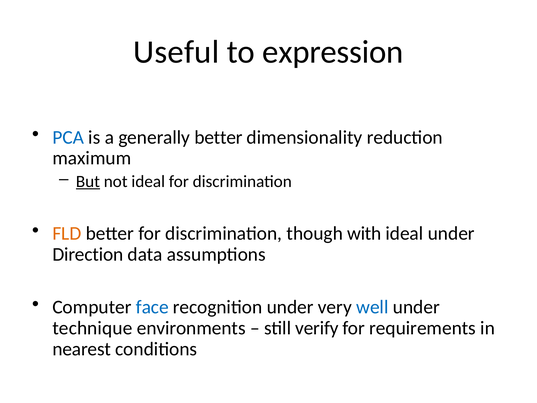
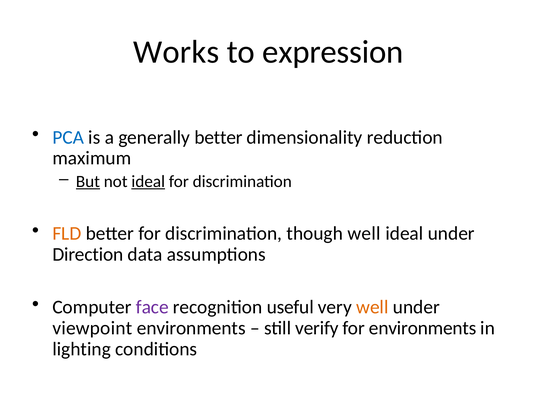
Useful: Useful -> Works (176, 52)
ideal underline: none -> present (148, 181)
though with: with -> well (364, 233)
face colour: blue -> purple (152, 307)
recognition under: under -> useful (290, 307)
well colour: blue -> orange (372, 307)
technique: technique -> viewpoint (92, 328)
for requirements: requirements -> environments (423, 328)
nearest: nearest -> lighting (82, 349)
